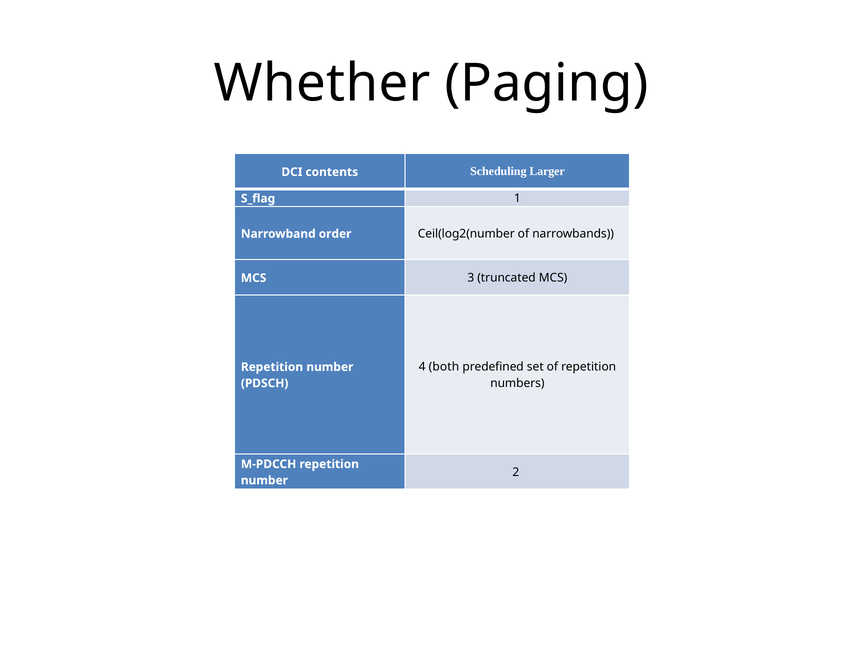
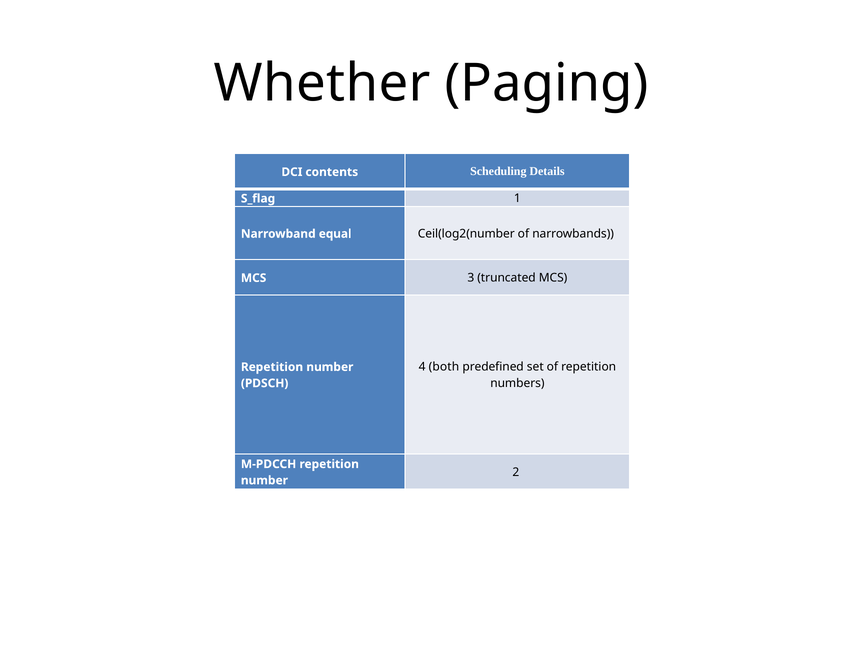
Larger: Larger -> Details (547, 171)
order: order -> equal (335, 234)
